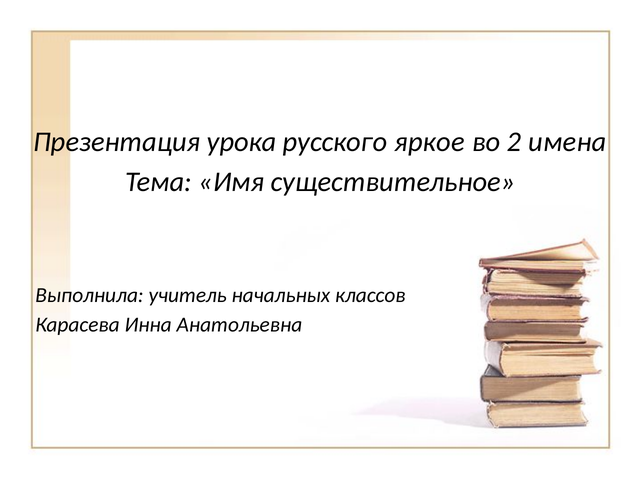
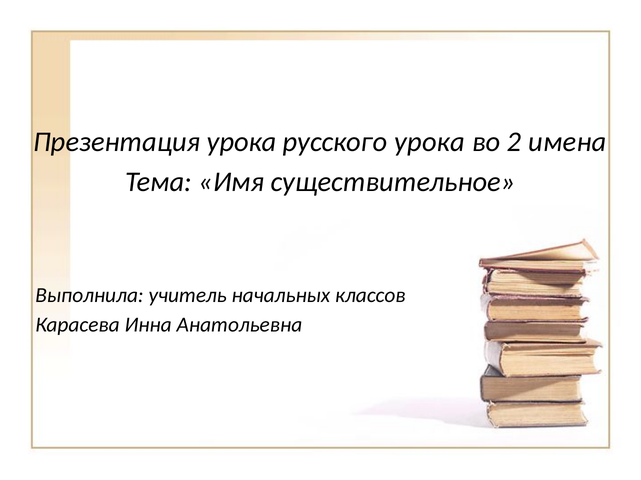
русского яркое: яркое -> урока (430, 142)
